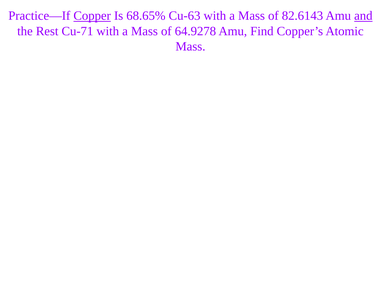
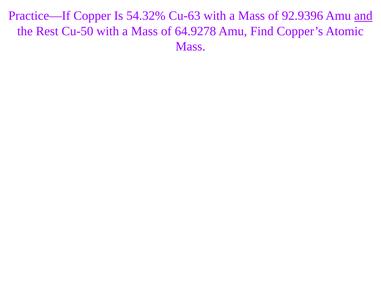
Copper underline: present -> none (92, 16)
68.65%: 68.65% -> 54.32% (146, 16)
82.6143: 82.6143 -> 92.9396 (302, 16)
Cu-71: Cu-71 -> Cu-50 (77, 31)
